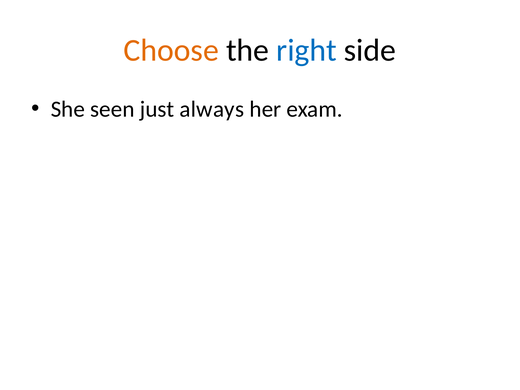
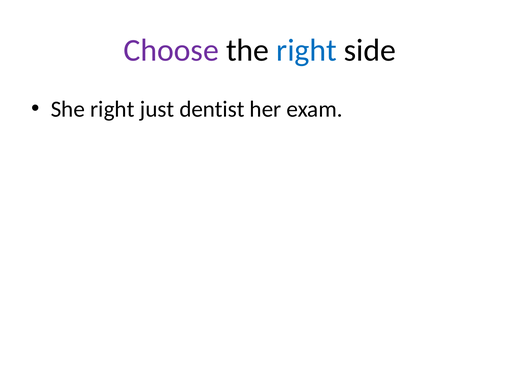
Choose colour: orange -> purple (171, 50)
She seen: seen -> right (112, 109)
always: always -> dentist (212, 109)
